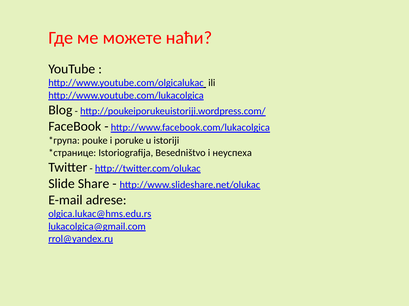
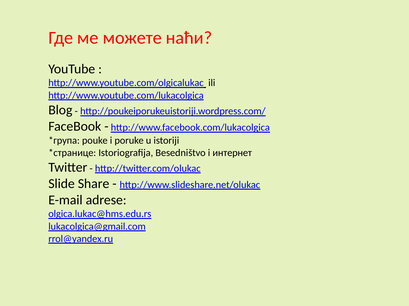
неуспеха: неуспеха -> интернет (232, 153)
